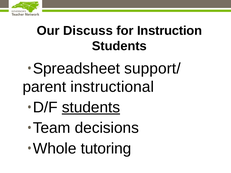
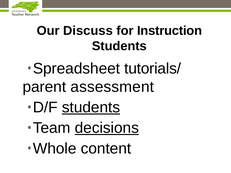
support/: support/ -> tutorials/ (153, 69)
instructional: instructional -> assessment (112, 87)
decisions underline: none -> present (107, 128)
tutoring: tutoring -> content (106, 149)
